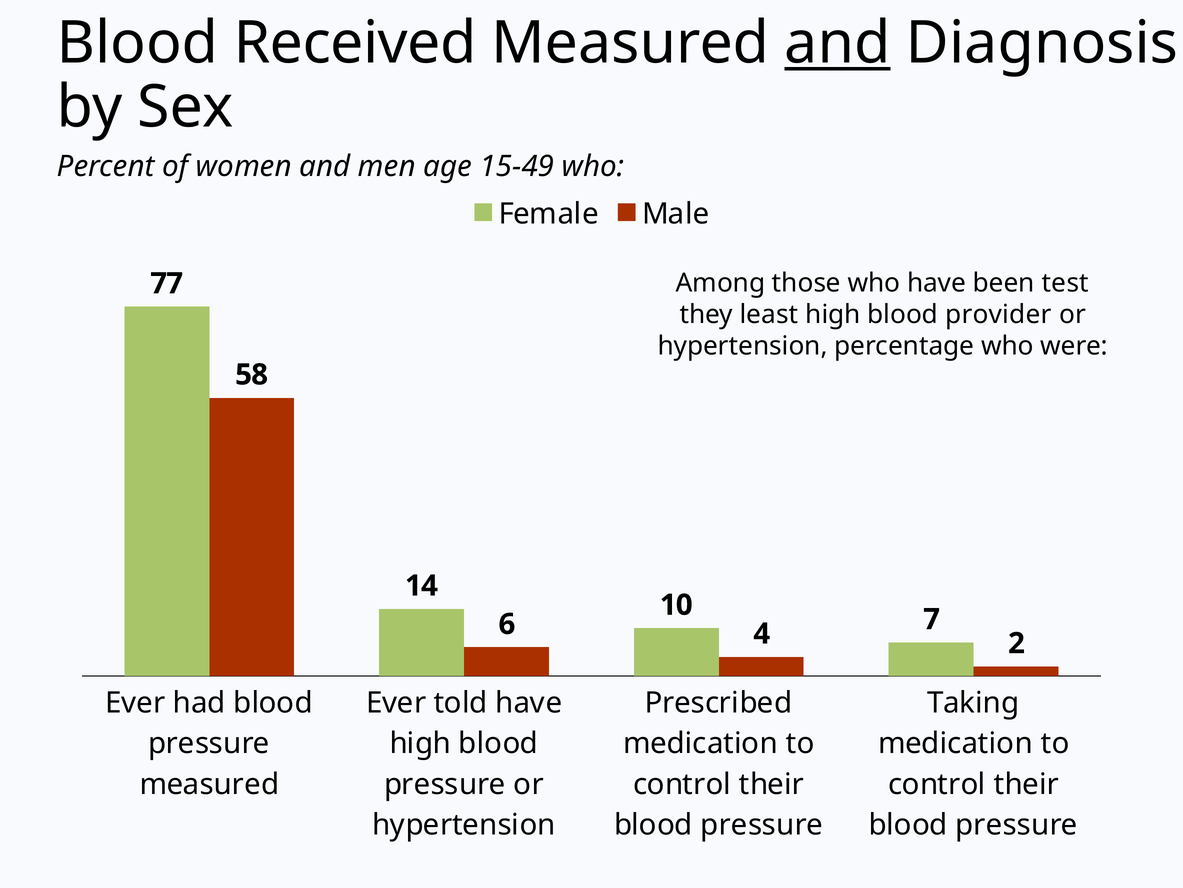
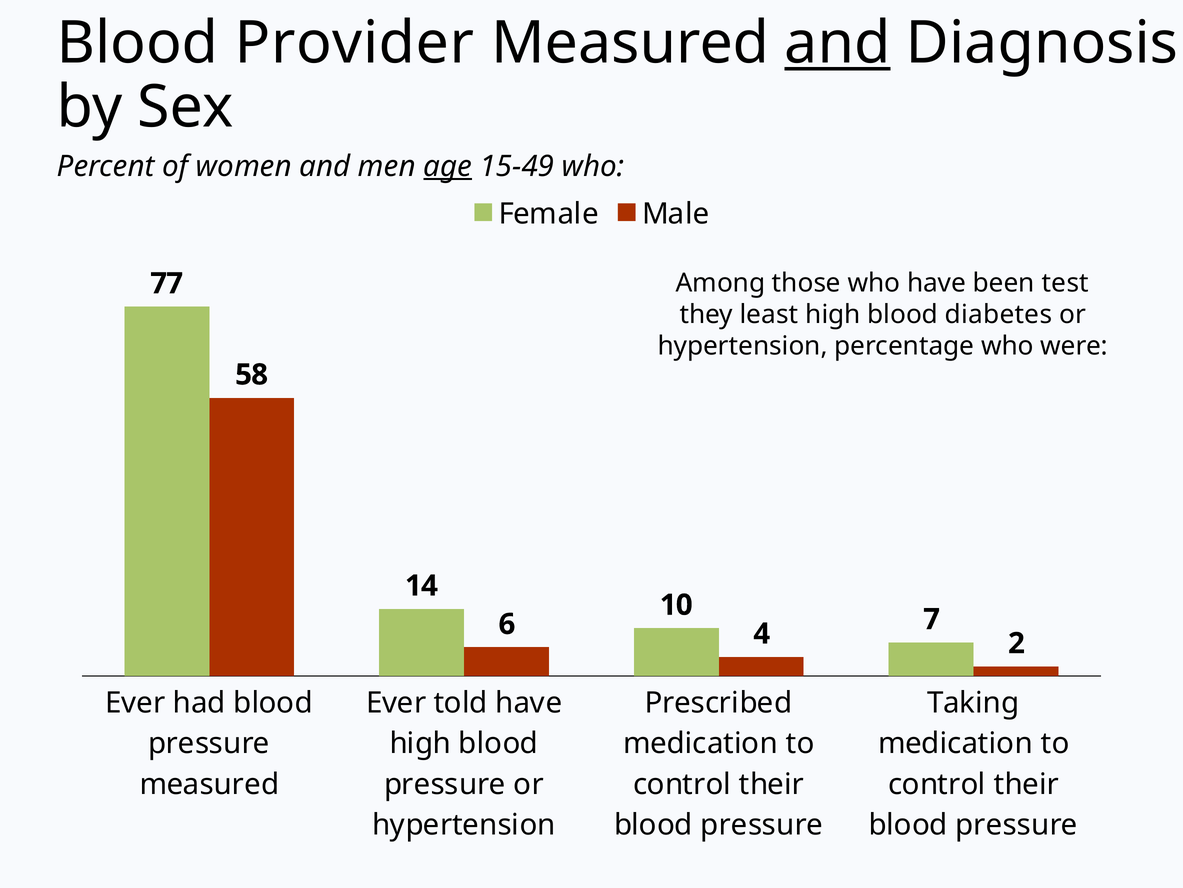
Received: Received -> Provider (354, 43)
age underline: none -> present (448, 166)
provider: provider -> diabetes (998, 314)
